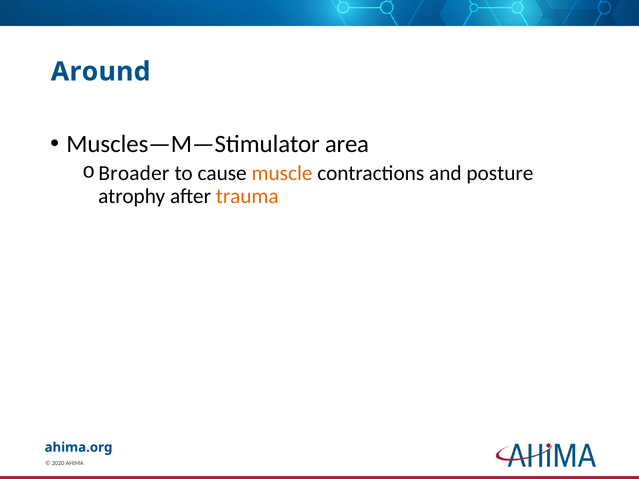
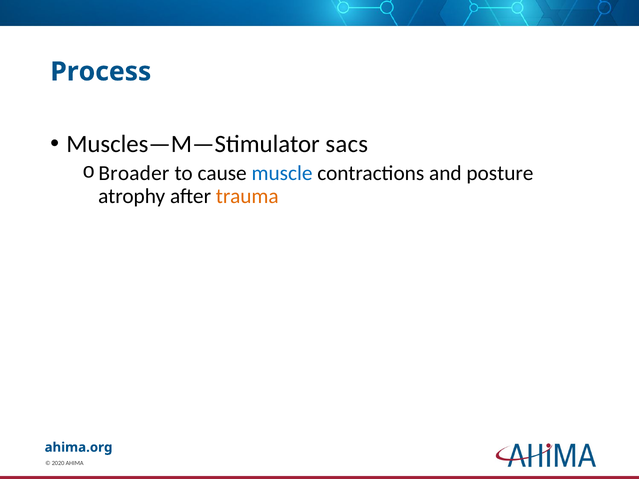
Around: Around -> Process (101, 72)
area: area -> sacs (347, 144)
muscle colour: orange -> blue (282, 173)
